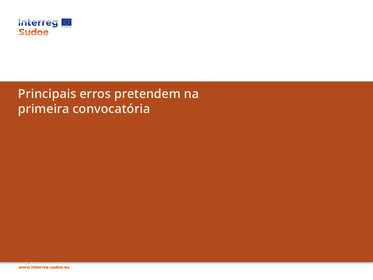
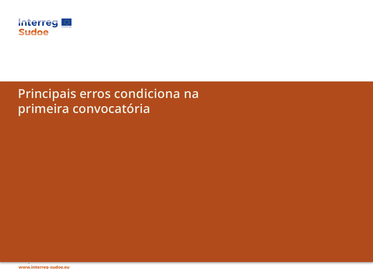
pretendem: pretendem -> condiciona (147, 94)
